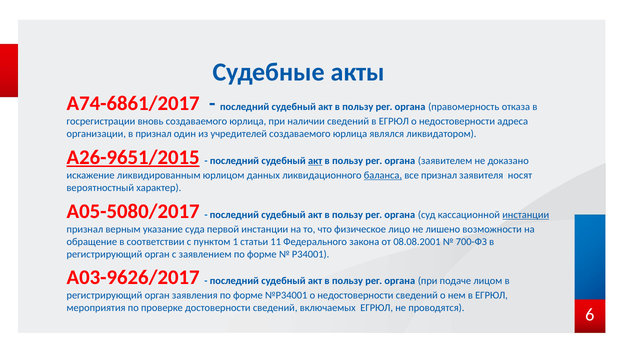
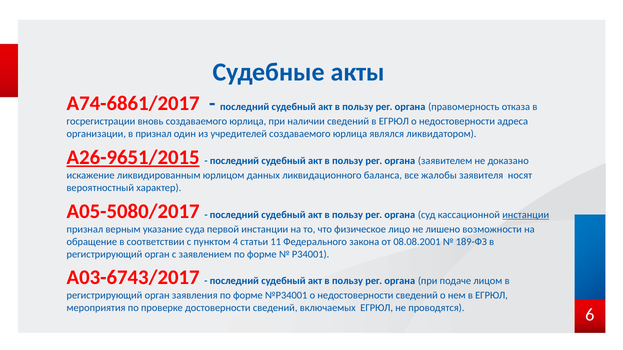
акт underline: present -> none (315, 161)
баланса underline: present -> none (383, 176)
все признал: признал -> жалобы (439, 176)
1: 1 -> 4 (235, 242)
700-ФЗ: 700-ФЗ -> 189-ФЗ (471, 242)
А03-9626/2017: А03-9626/2017 -> А03-6743/2017 (133, 278)
